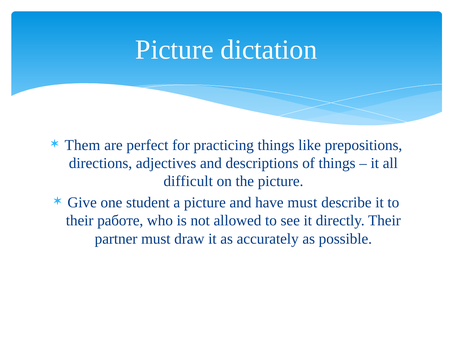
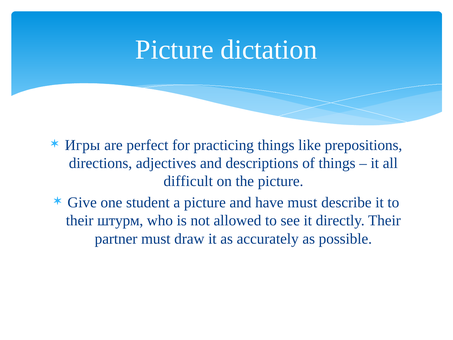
Them: Them -> Игры (82, 145)
работе: работе -> штурм (120, 220)
